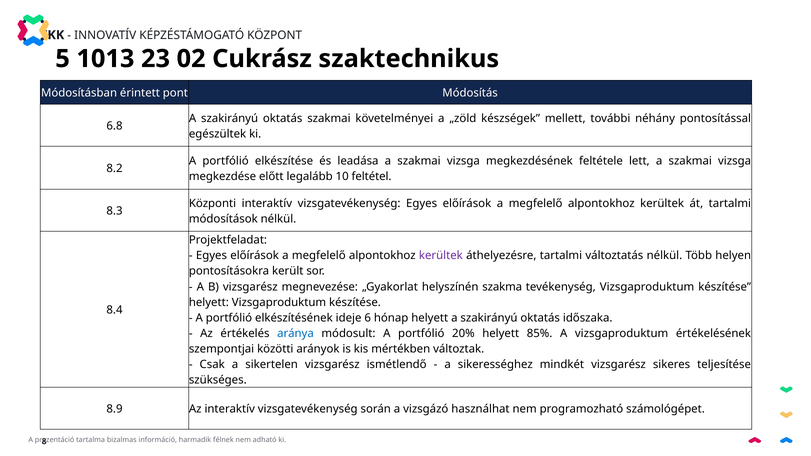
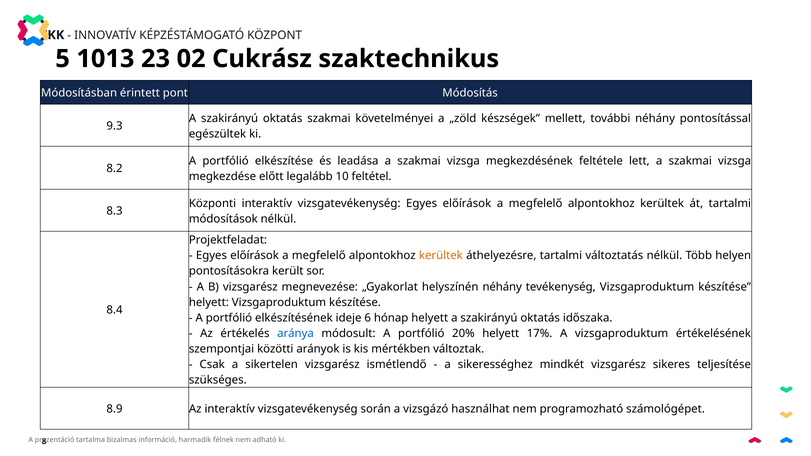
6.8: 6.8 -> 9.3 (115, 126)
kerültek colour: purple -> orange (441, 256)
helyszínén szakma: szakma -> néhány (502, 287)
85%: 85% -> 17% (540, 334)
